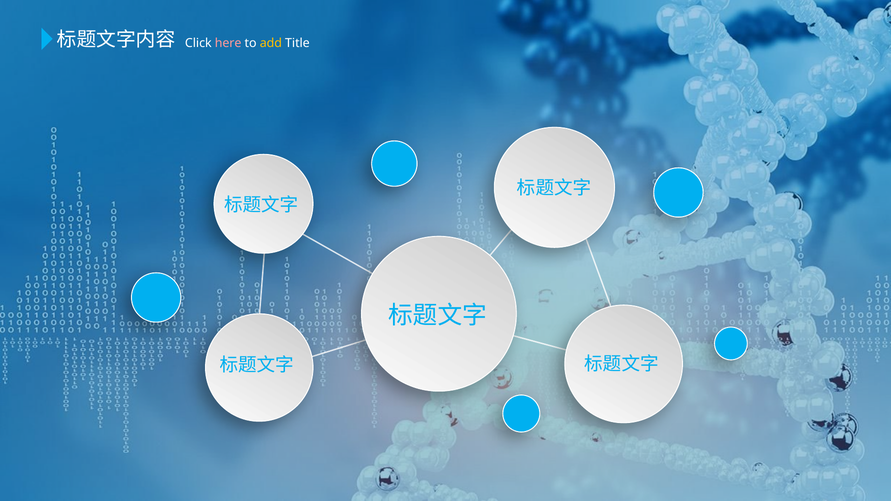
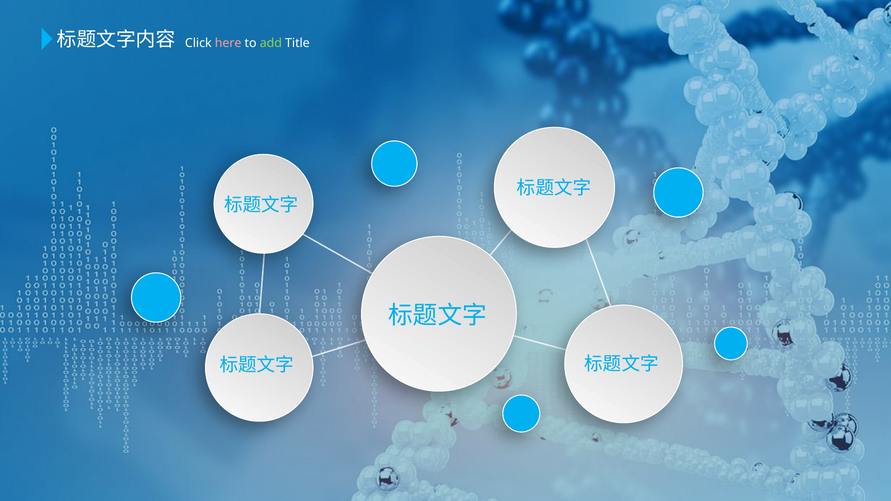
add colour: yellow -> light green (271, 43)
